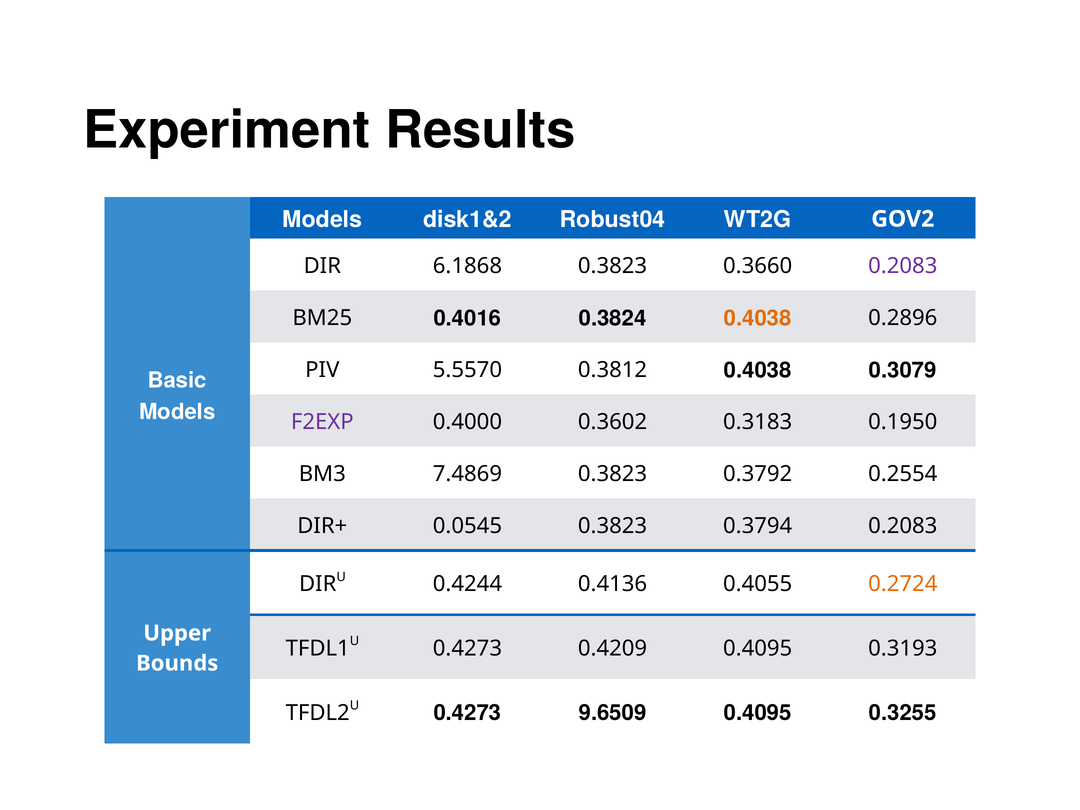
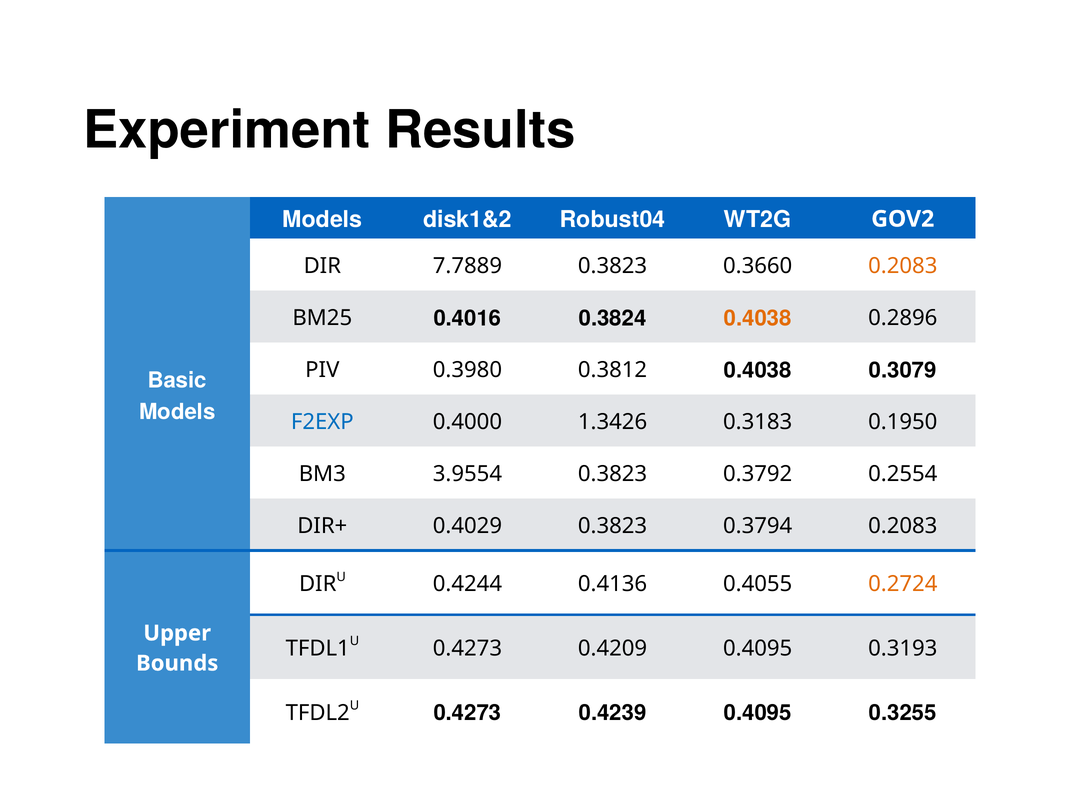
6.1868: 6.1868 -> 7.7889 (467, 266)
0.2083 colour: purple -> orange (903, 266)
5.5570: 5.5570 -> 0.3980 (467, 370)
F2EXP colour: purple -> blue (322, 422)
0.3602: 0.3602 -> 1.3426 (613, 422)
7.4869: 7.4869 -> 3.9554 (467, 474)
0.0545: 0.0545 -> 0.4029 (467, 526)
9.6509: 9.6509 -> 0.4239 (613, 713)
